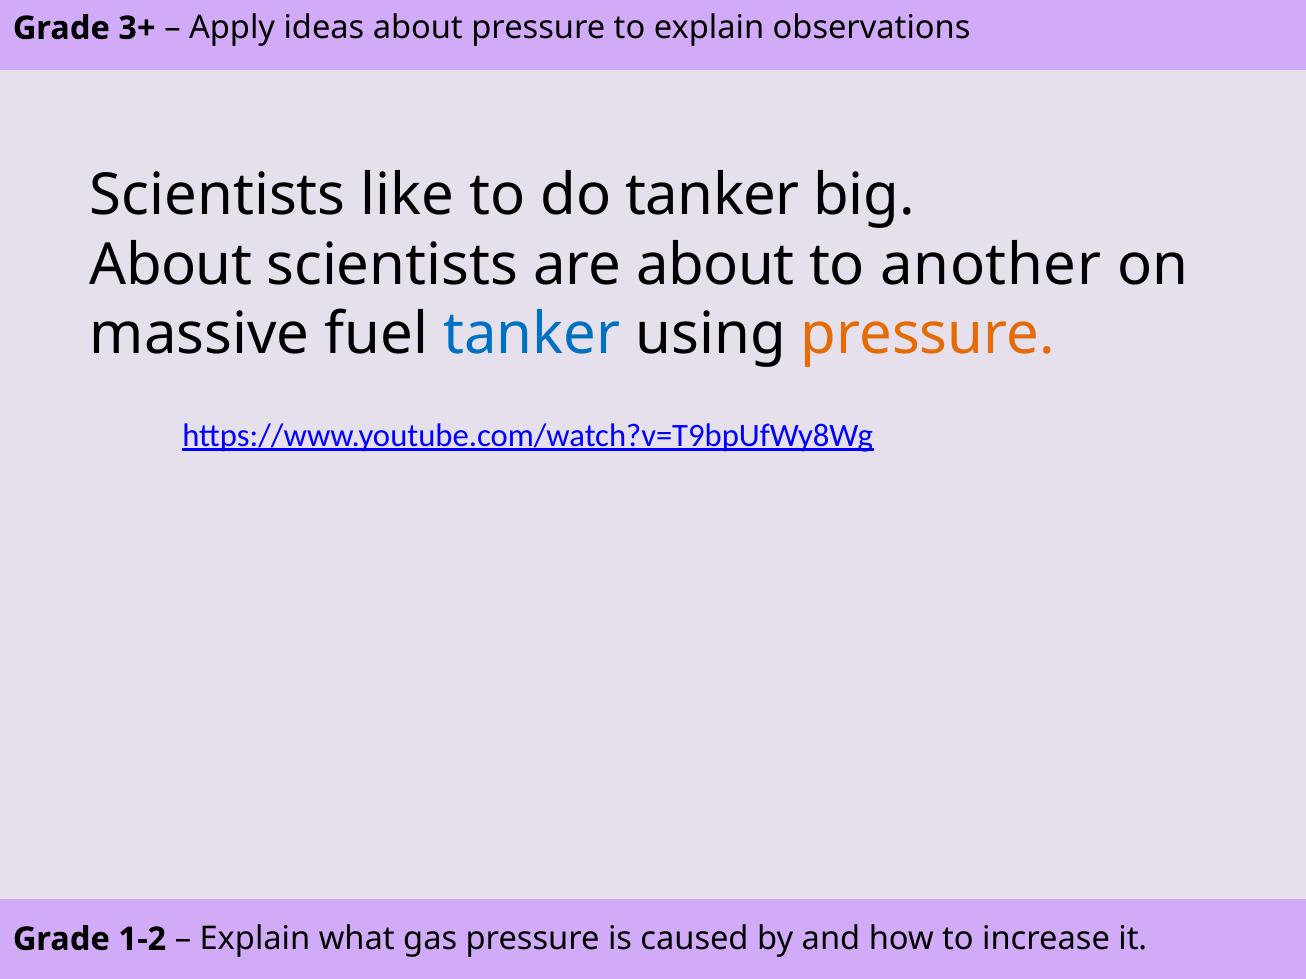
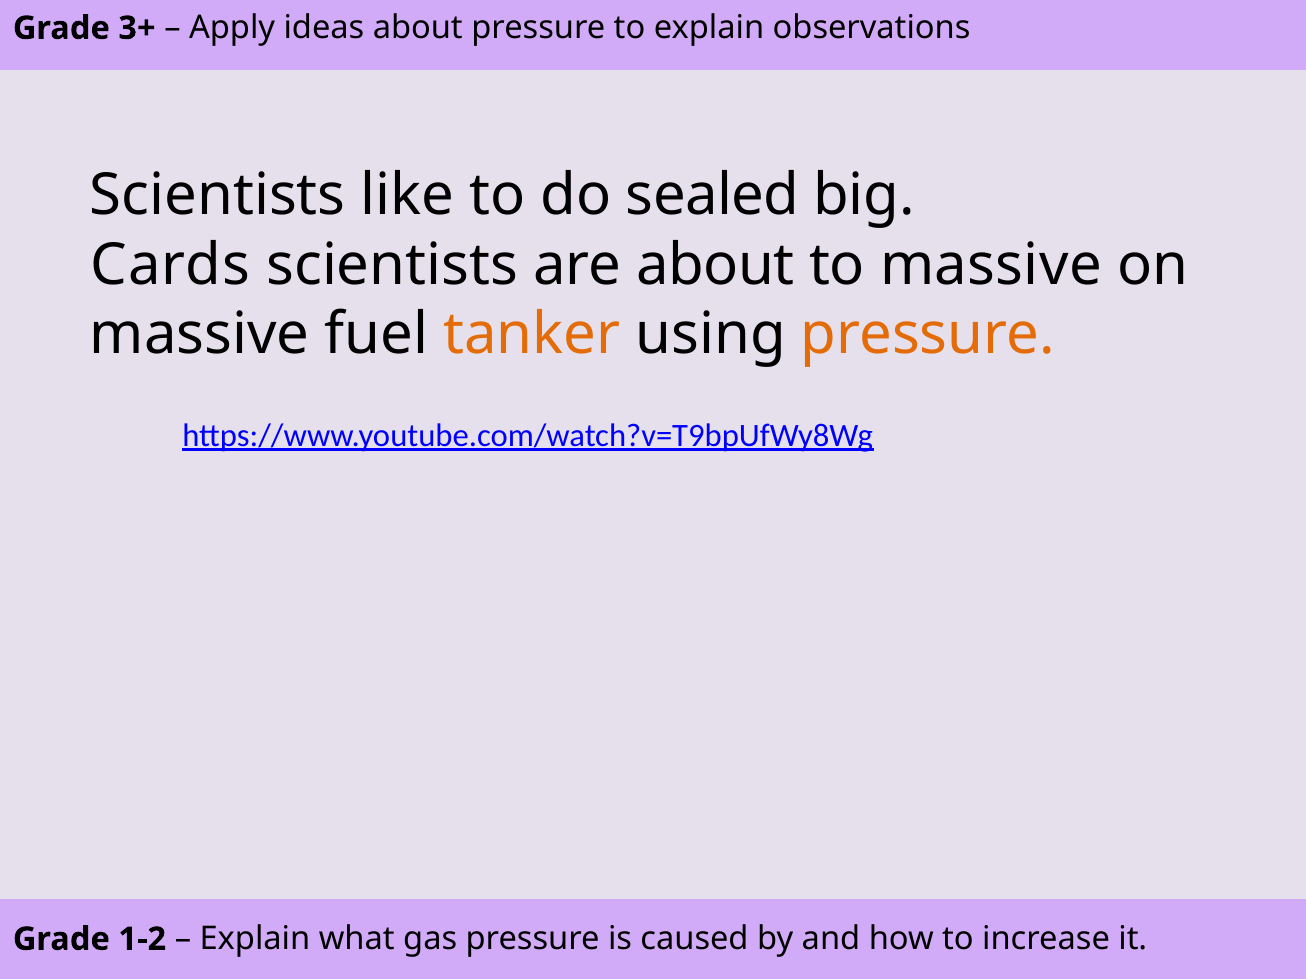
do tanker: tanker -> sealed (713, 196)
About: About -> Cards (170, 265)
to another: another -> massive (991, 265)
tanker colour: blue -> orange (532, 335)
